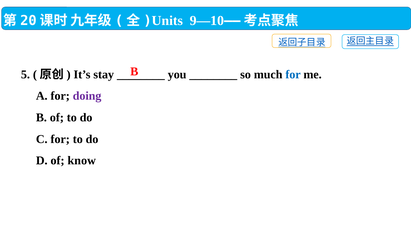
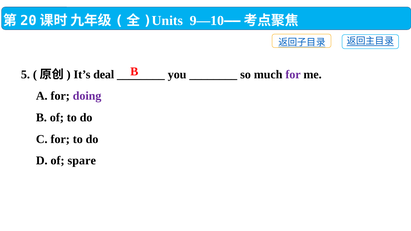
stay: stay -> deal (104, 74)
for colour: blue -> purple (293, 74)
know: know -> spare (82, 161)
